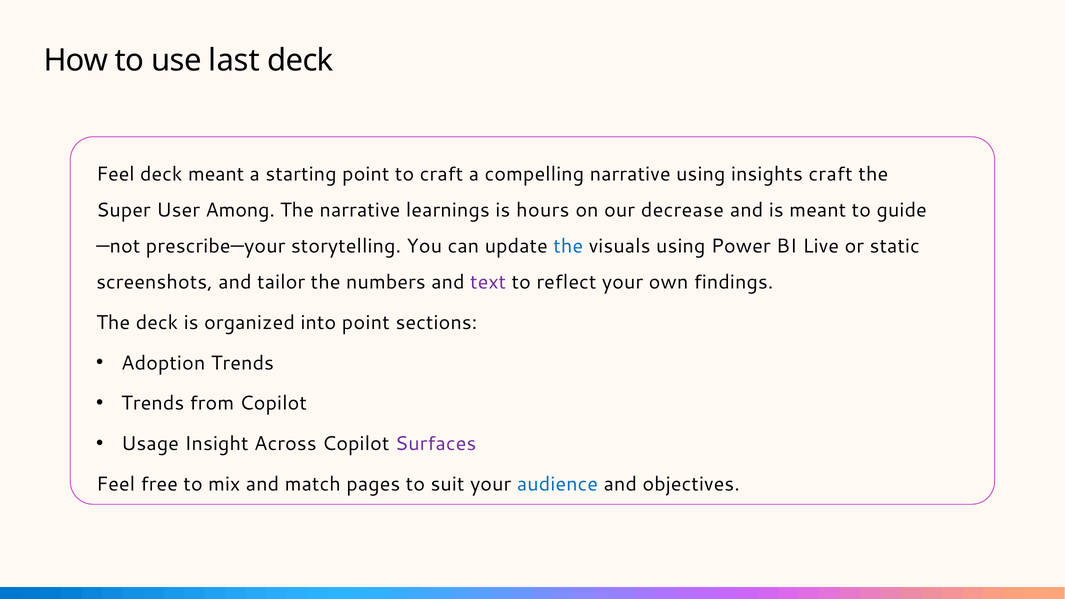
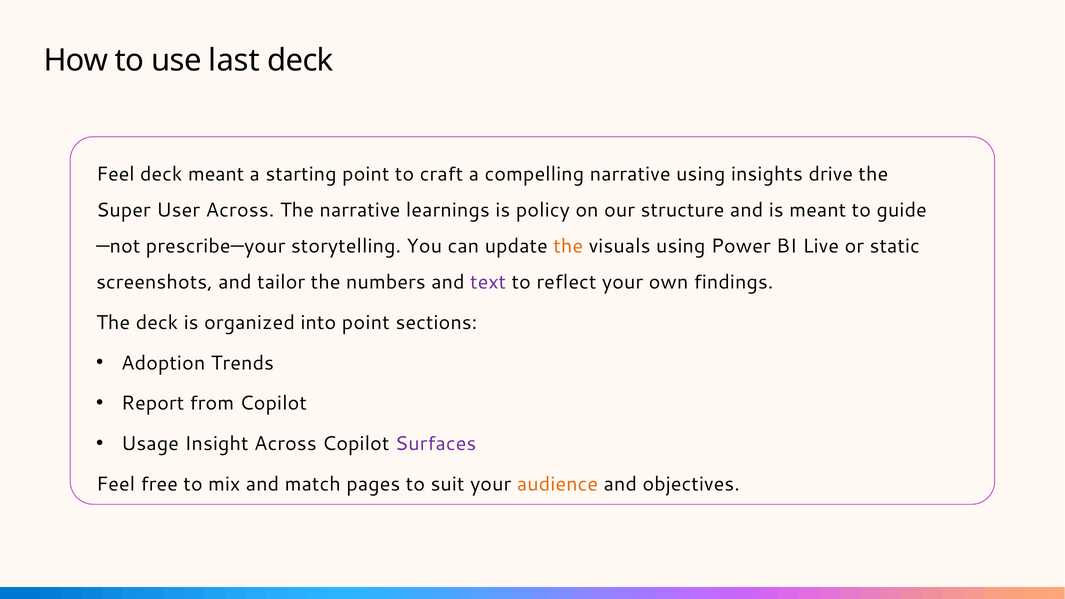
insights craft: craft -> drive (831, 174)
User Among: Among -> Across (240, 210)
hours: hours -> policy (543, 210)
decrease: decrease -> structure (682, 210)
the colour: blue -> orange (568, 246)
Trends: Trends -> Report (153, 403)
audience colour: blue -> orange (557, 484)
